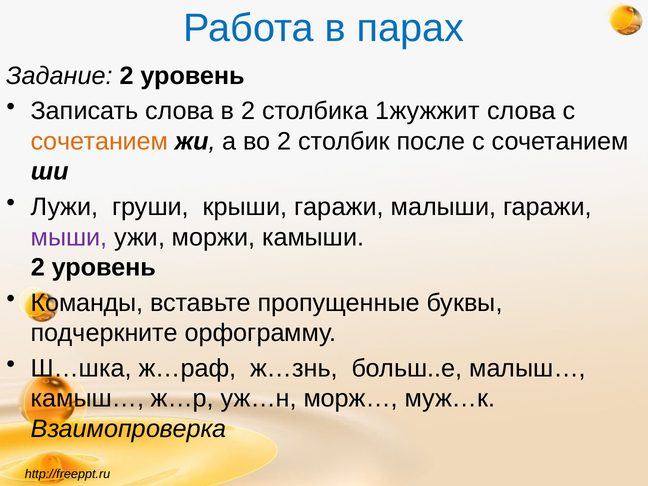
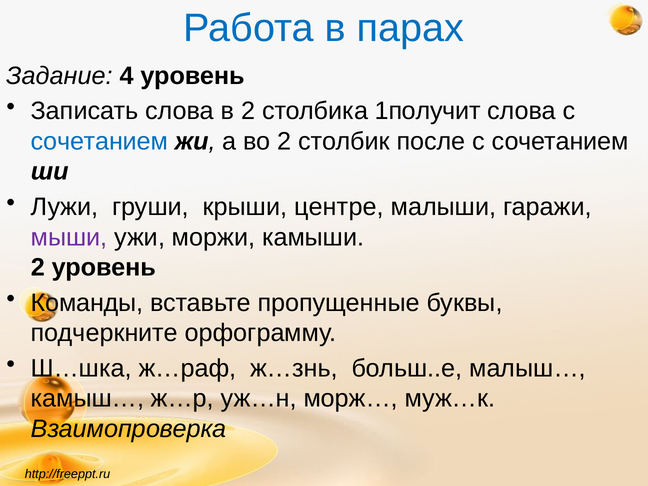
Задание 2: 2 -> 4 (127, 76)
1жужжит: 1жужжит -> 1получит (428, 111)
сочетанием colour: orange -> blue (99, 141)
крыши гаражи: гаражи -> центре (339, 207)
